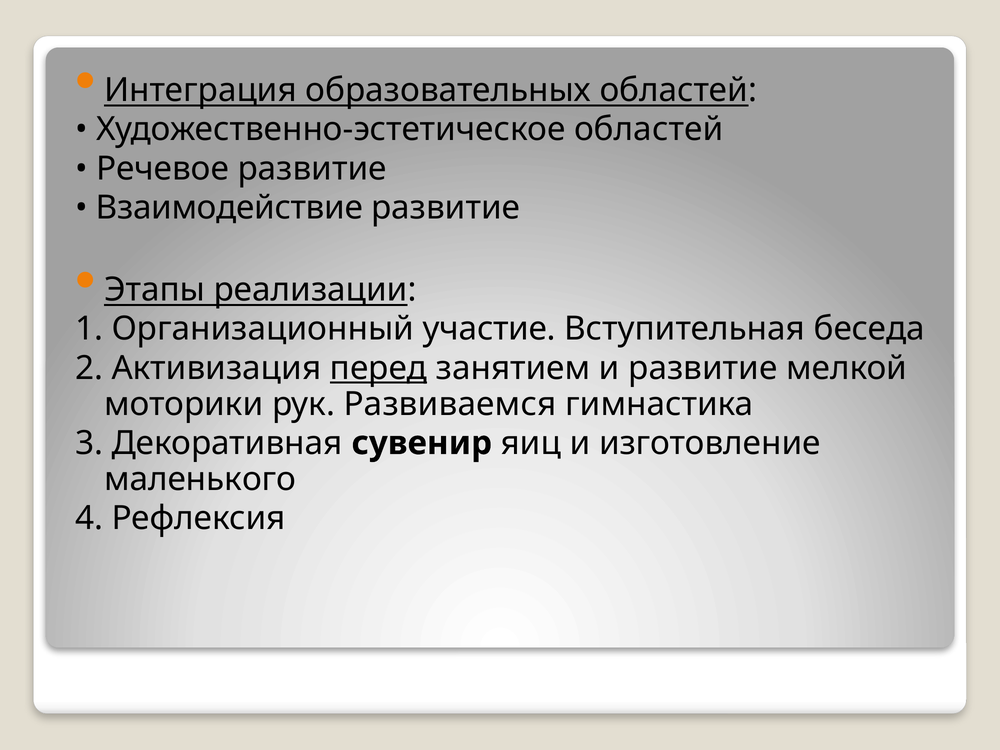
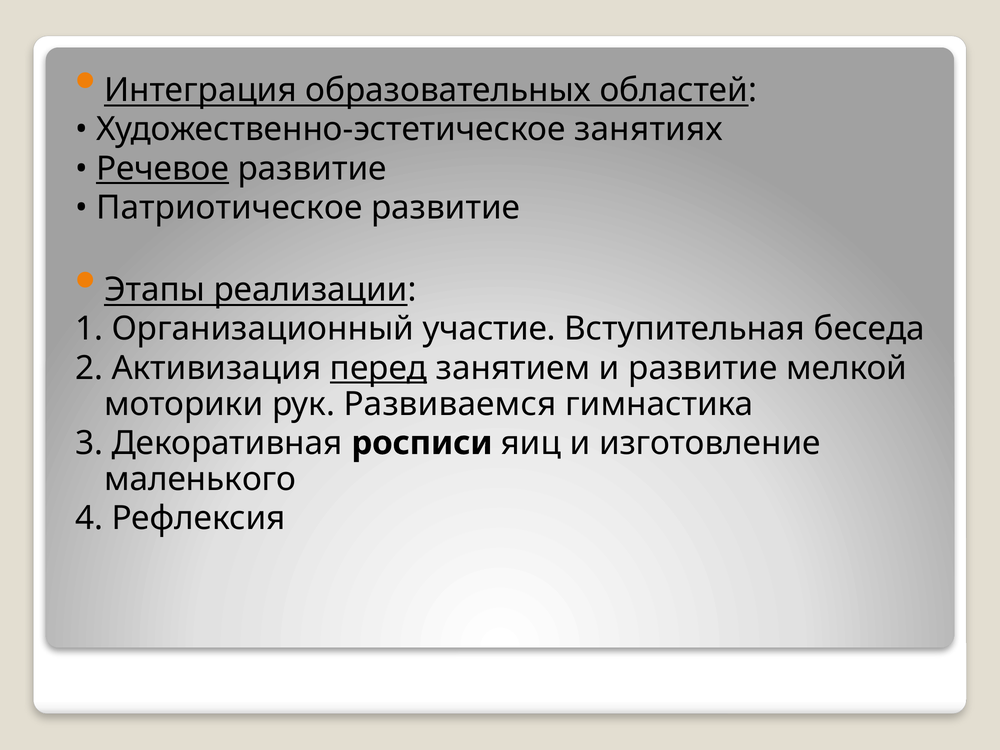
Художественно-эстетическое областей: областей -> занятиях (649, 129)
Речевое underline: none -> present (163, 169)
Взаимодействие: Взаимодействие -> Патриотическое (229, 208)
сувенир: сувенир -> росписи (422, 443)
